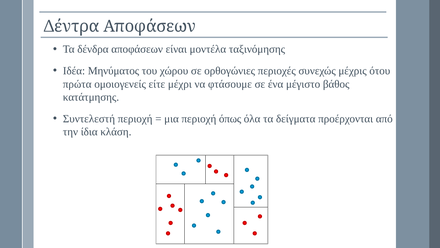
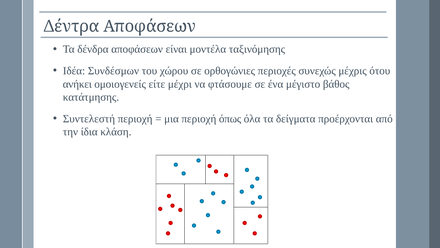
Μηνύματος: Μηνύματος -> Συνδέσμων (113, 71)
πρώτα: πρώτα -> ανήκει (77, 84)
